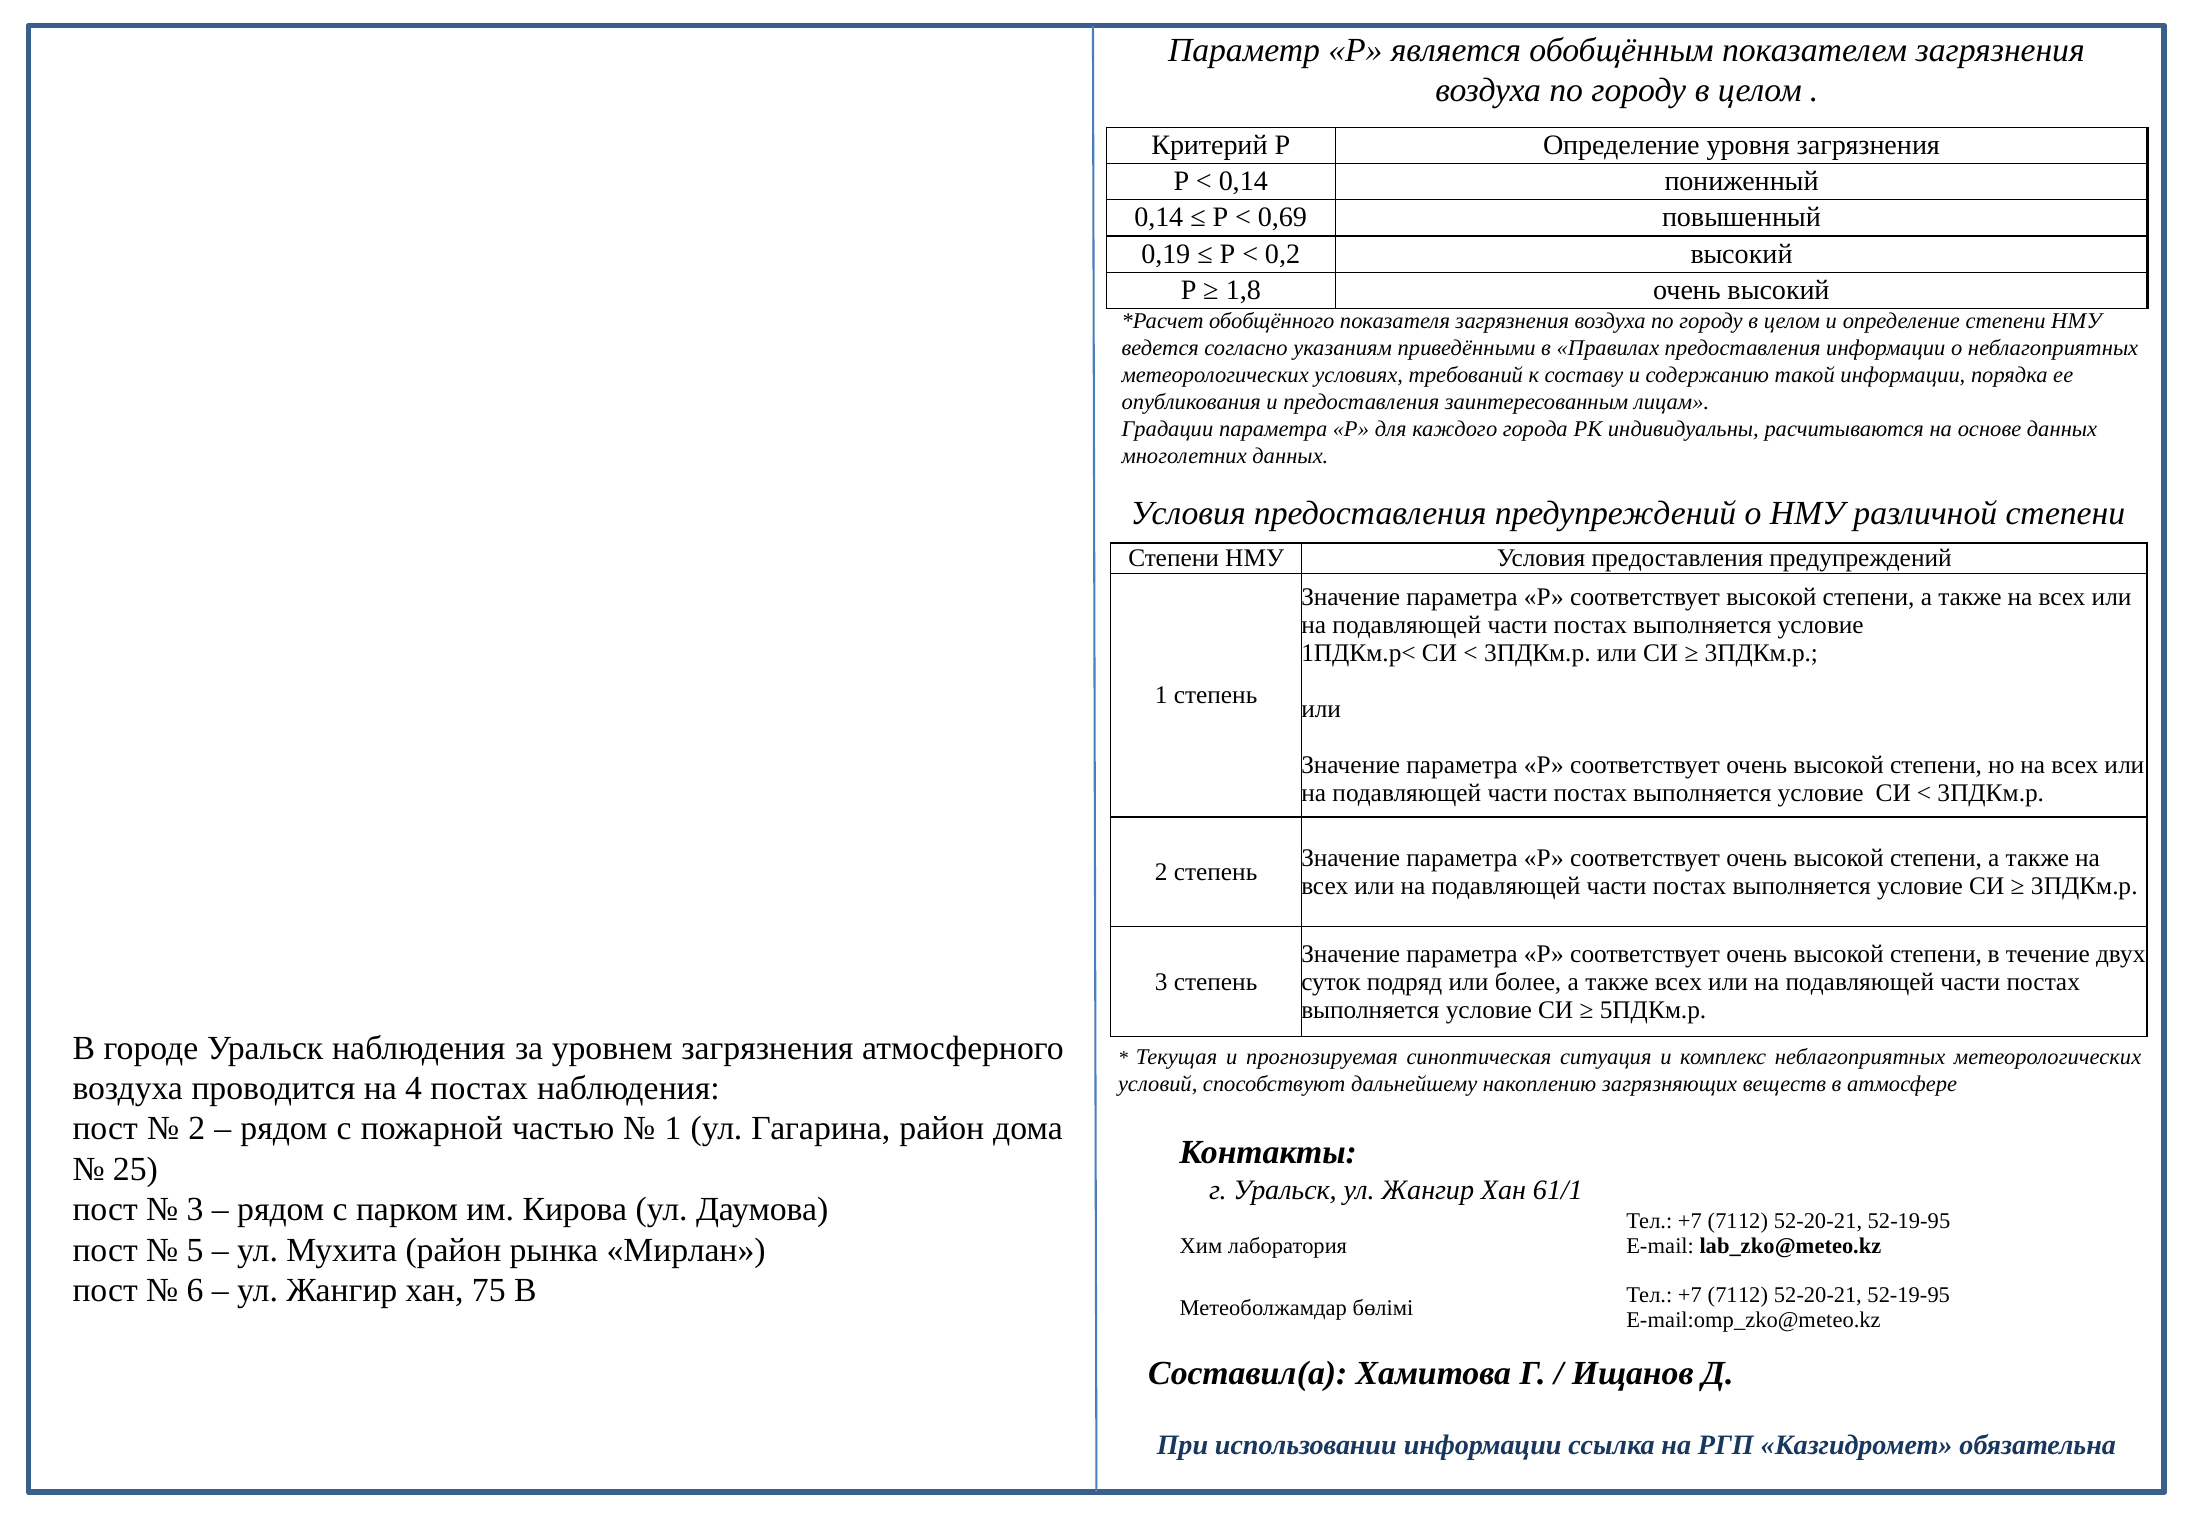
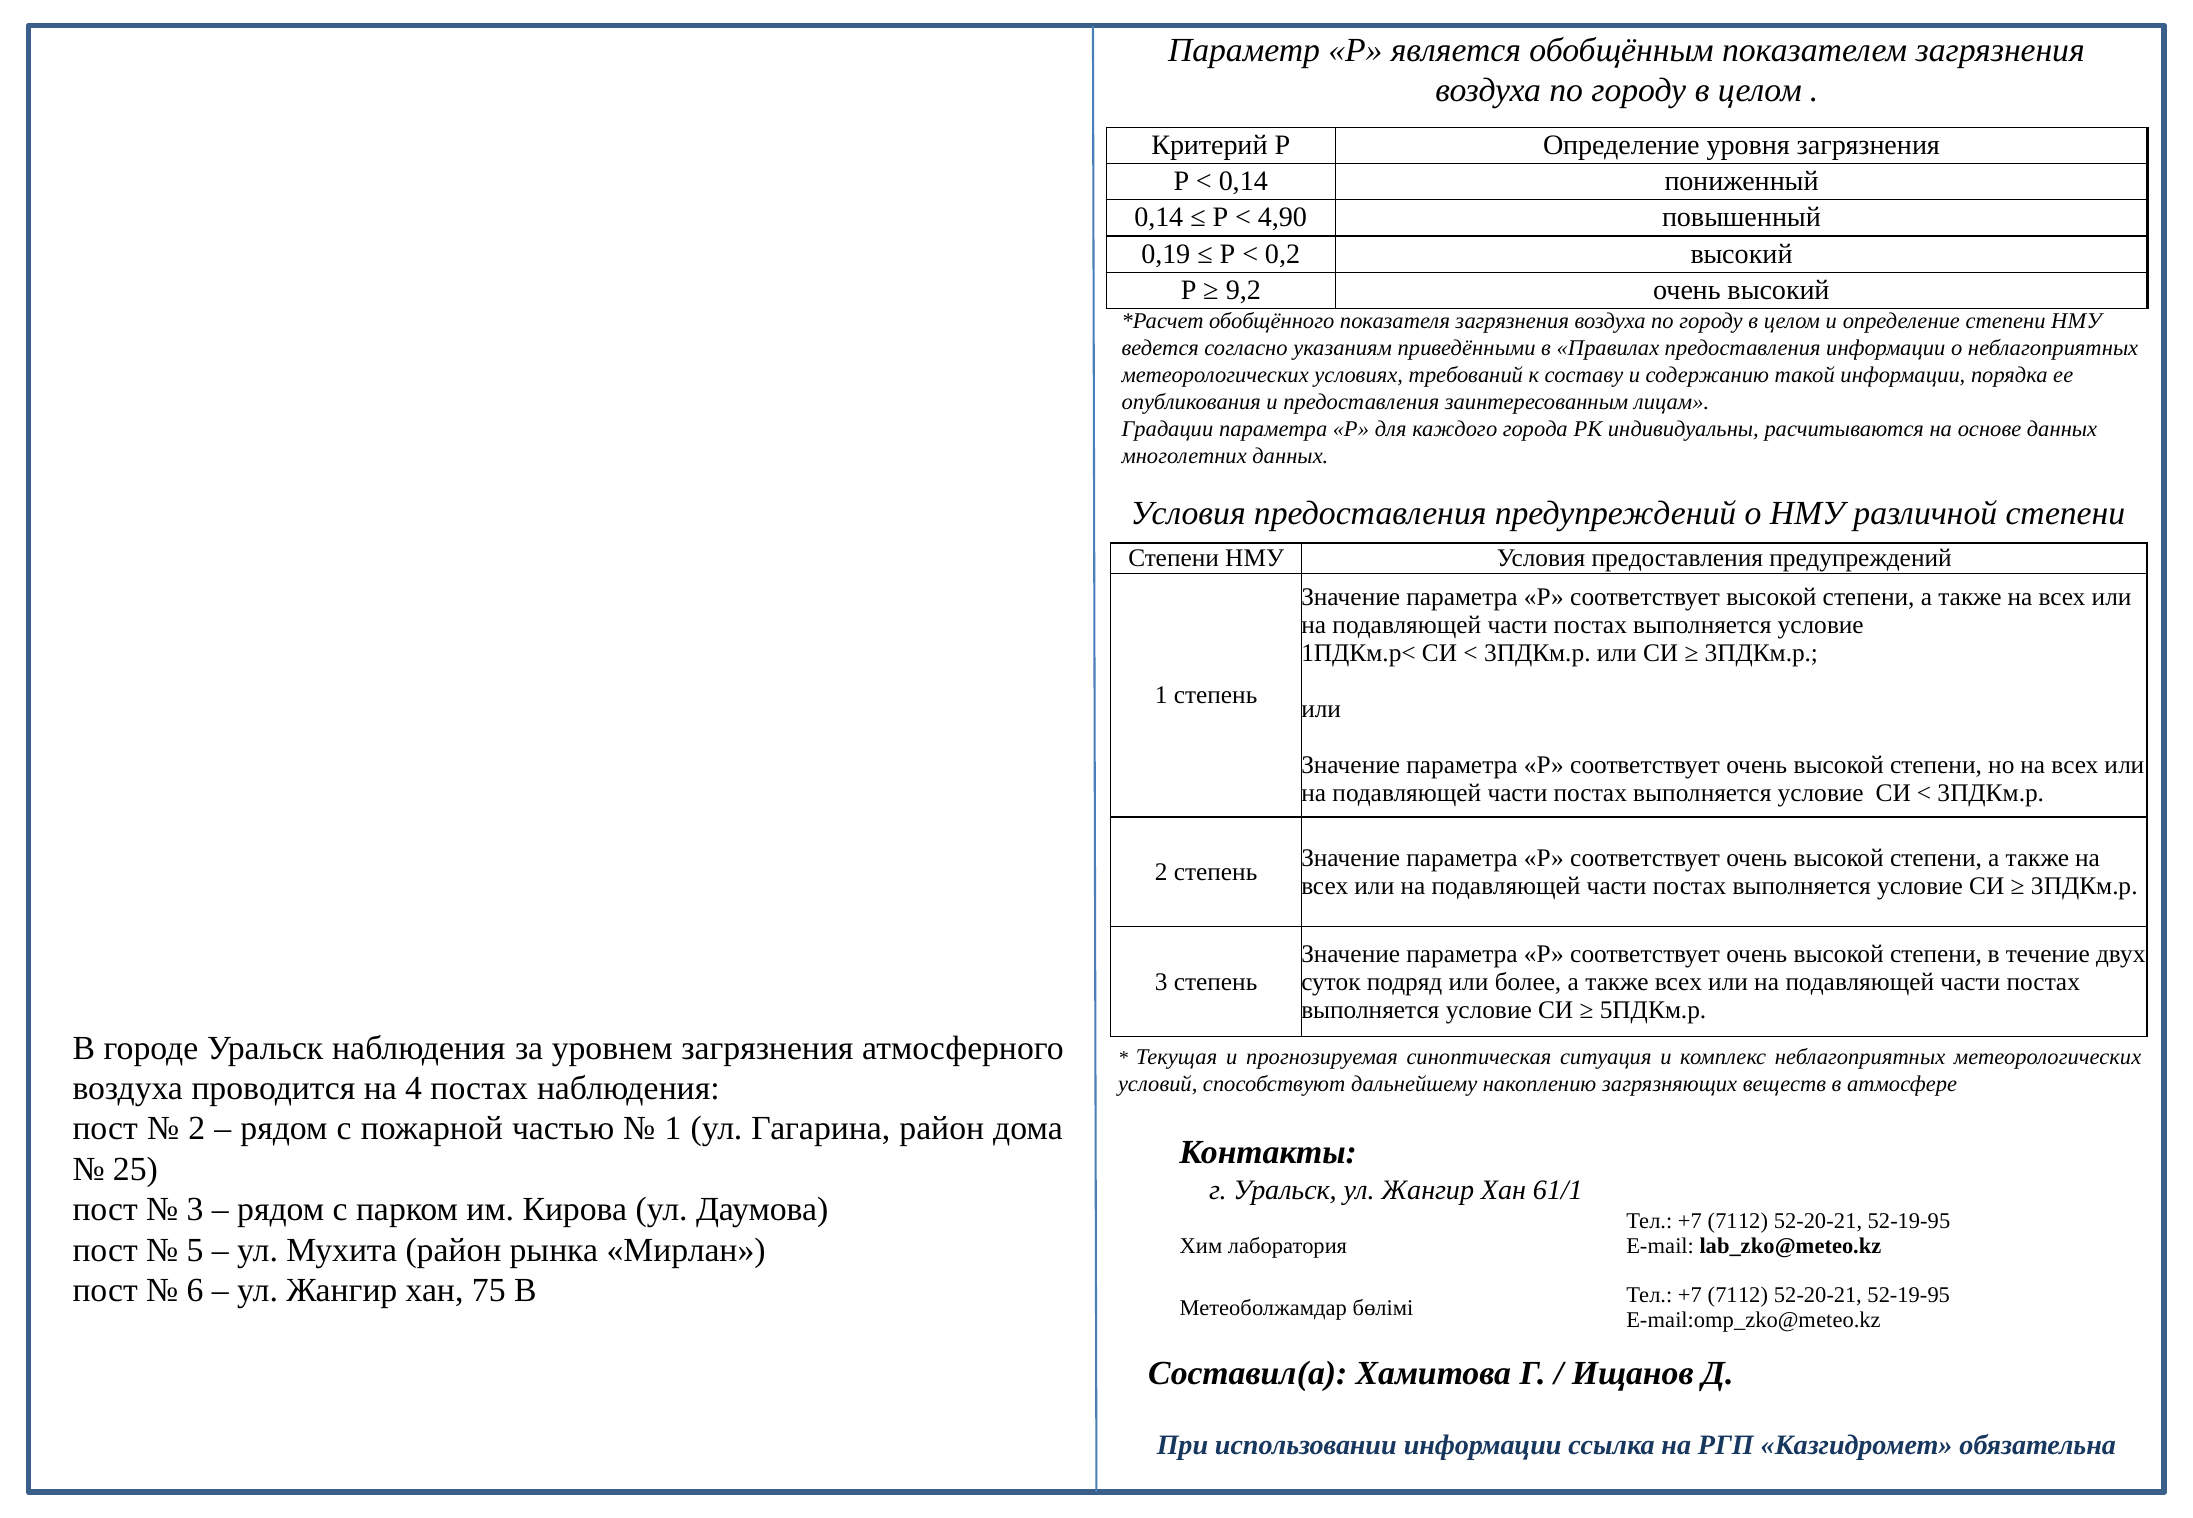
0,69: 0,69 -> 4,90 (1282, 218)
1,8: 1,8 -> 9,2 (1243, 290)
